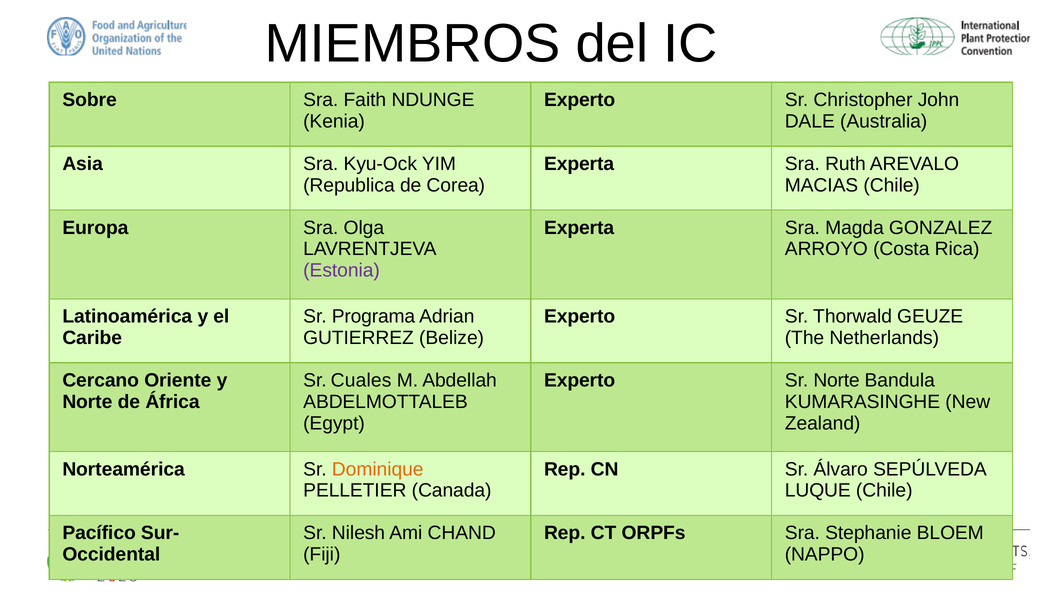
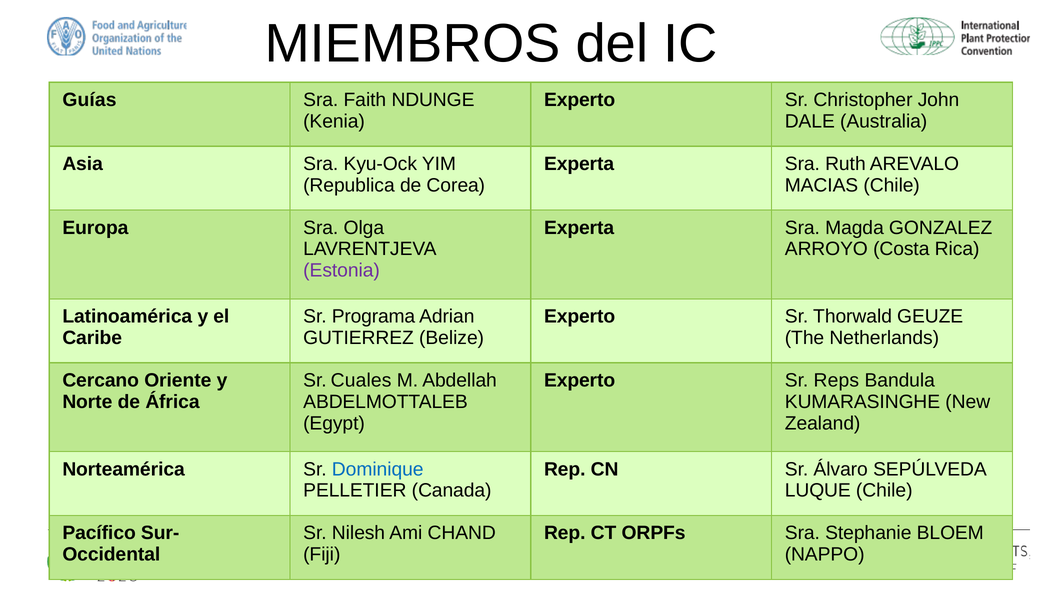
Sobre: Sobre -> Guías (89, 100)
Sr Norte: Norte -> Reps (836, 380)
Dominique colour: orange -> blue (378, 469)
